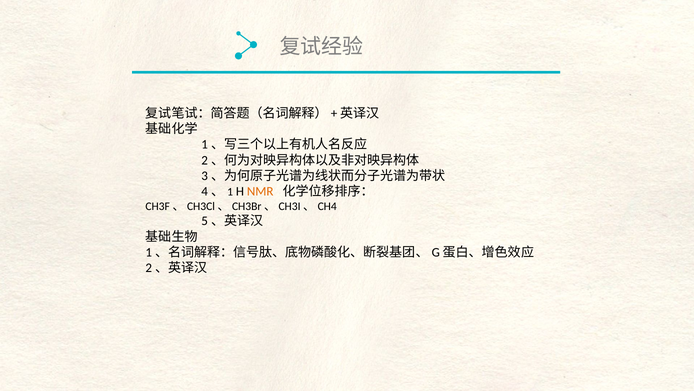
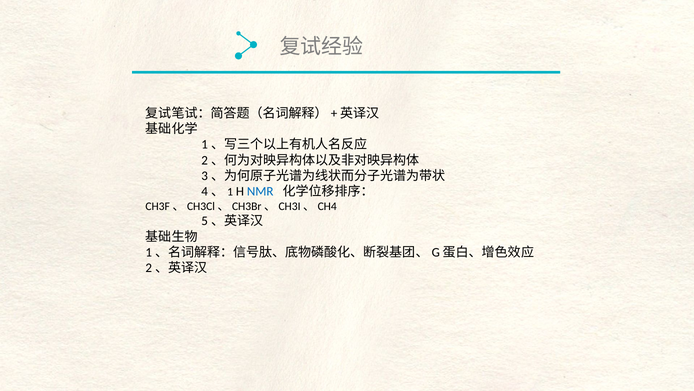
NMR colour: orange -> blue (260, 191)
